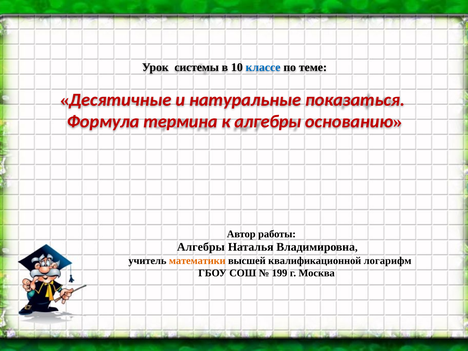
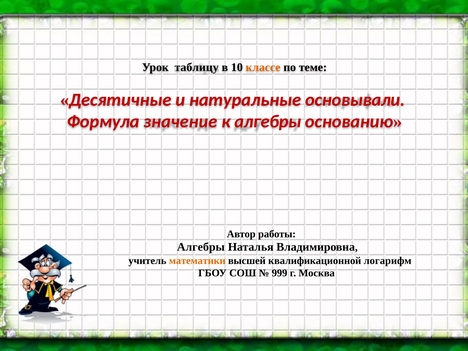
системы: системы -> таблицу (197, 67)
классе colour: blue -> orange (263, 67)
показаться: показаться -> основывали (355, 100)
термина: термина -> значение (180, 122)
199: 199 -> 999 (280, 273)
